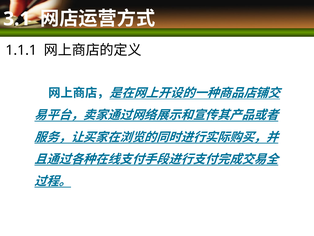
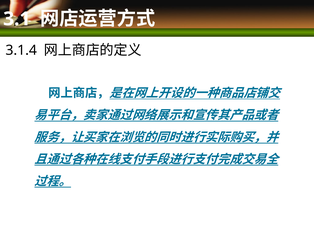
1.1.1: 1.1.1 -> 3.1.4 (21, 50)
